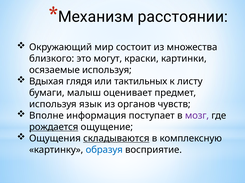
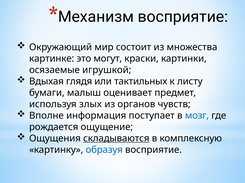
Механизм расстоянии: расстоянии -> восприятие (183, 17)
близкого: близкого -> картинке (52, 59)
осязаемые используя: используя -> игрушкой (107, 70)
язык: язык -> злых (90, 105)
мозг colour: purple -> blue (197, 116)
рождается underline: present -> none (54, 127)
